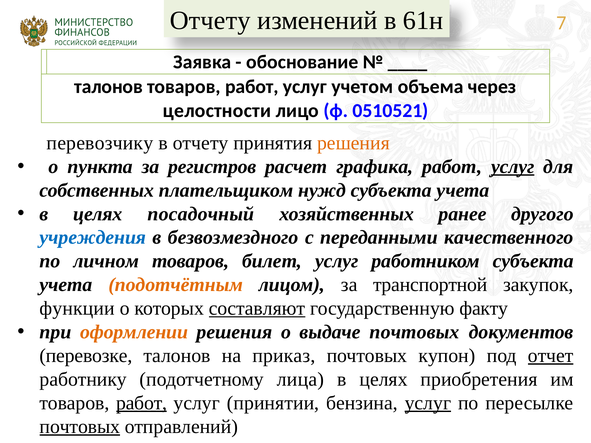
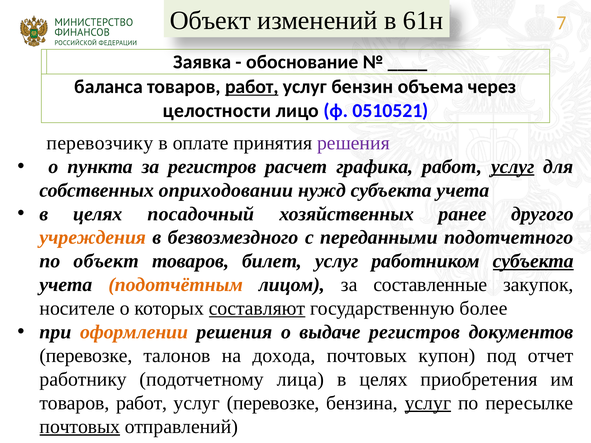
Отчету: Отчету -> Объект (210, 20)
талонов: талонов -> баланса (109, 87)
работ underline: none -> present (252, 87)
учетом: учетом -> бензин (362, 87)
в отчету: отчету -> оплате (201, 143)
решения colour: orange -> purple (353, 143)
плательщиком: плательщиком -> оприходовании (226, 190)
учреждения colour: blue -> orange (93, 238)
качественного: качественного -> подотчетного (509, 238)
по личном: личном -> объект (106, 261)
субъекта underline: none -> present (533, 261)
транспортной: транспортной -> составленные (430, 285)
функции: функции -> носителе (77, 309)
факту: факту -> более (484, 309)
выдаче почтовых: почтовых -> регистров (415, 332)
приказ: приказ -> дохода (284, 356)
отчет underline: present -> none (551, 356)
работ underline: present -> none (142, 403)
услуг принятии: принятии -> перевозке (273, 403)
